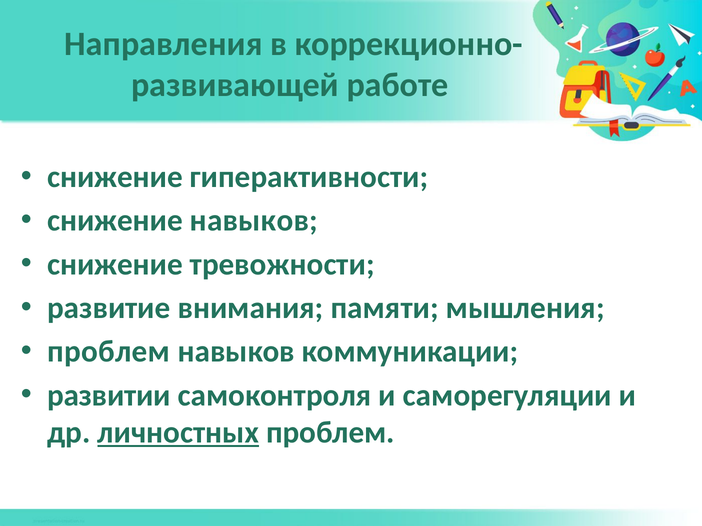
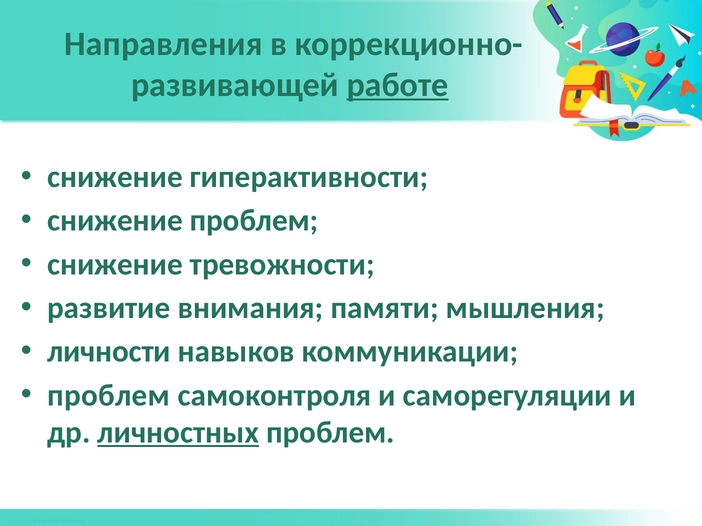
работе underline: none -> present (398, 85)
снижение навыков: навыков -> проблем (254, 221)
проблем: проблем -> личности (109, 352)
развитии: развитии -> проблем (109, 396)
